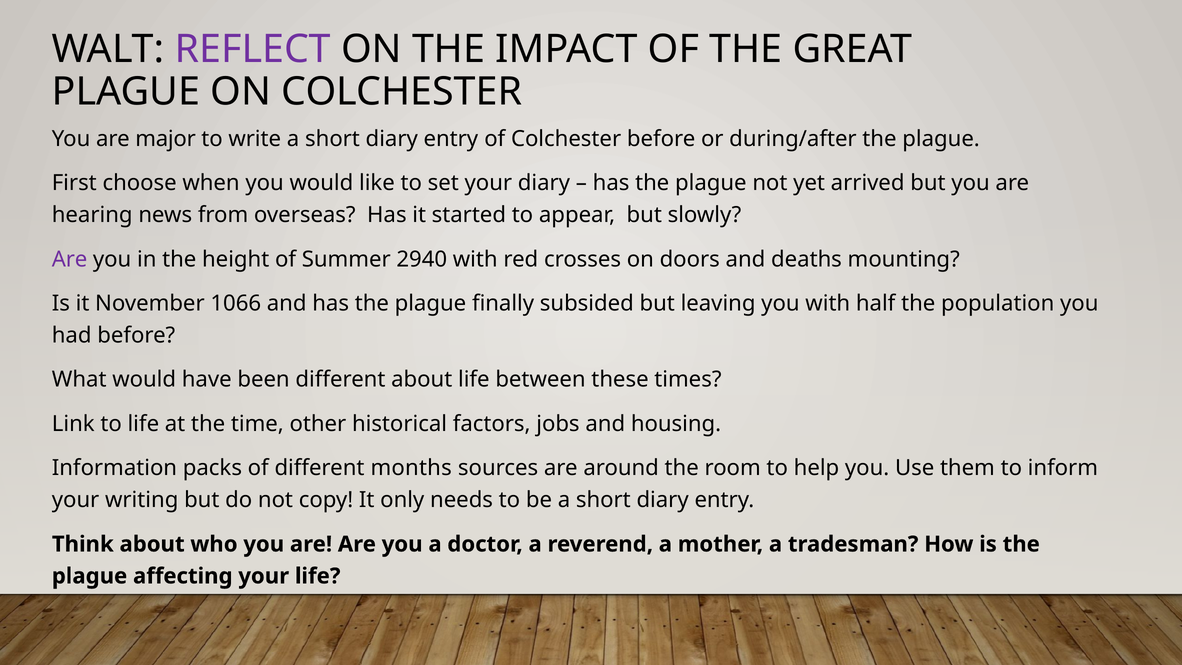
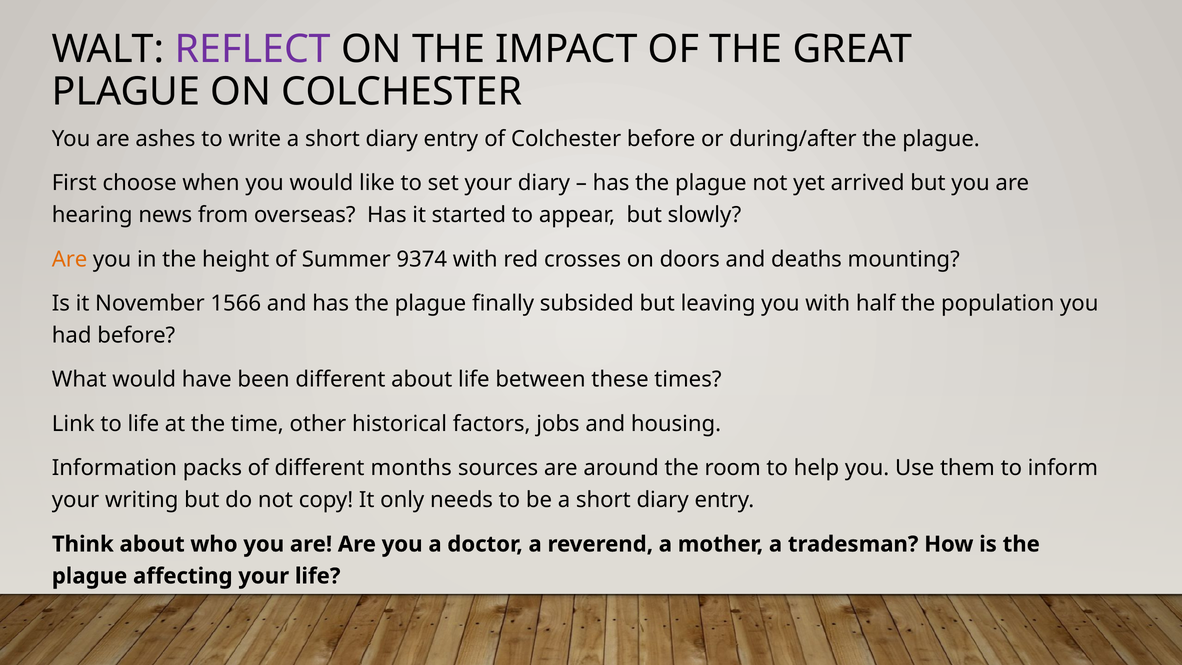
major: major -> ashes (165, 139)
Are colour: purple -> orange (70, 259)
2940: 2940 -> 9374 (422, 259)
1066: 1066 -> 1566 (236, 303)
